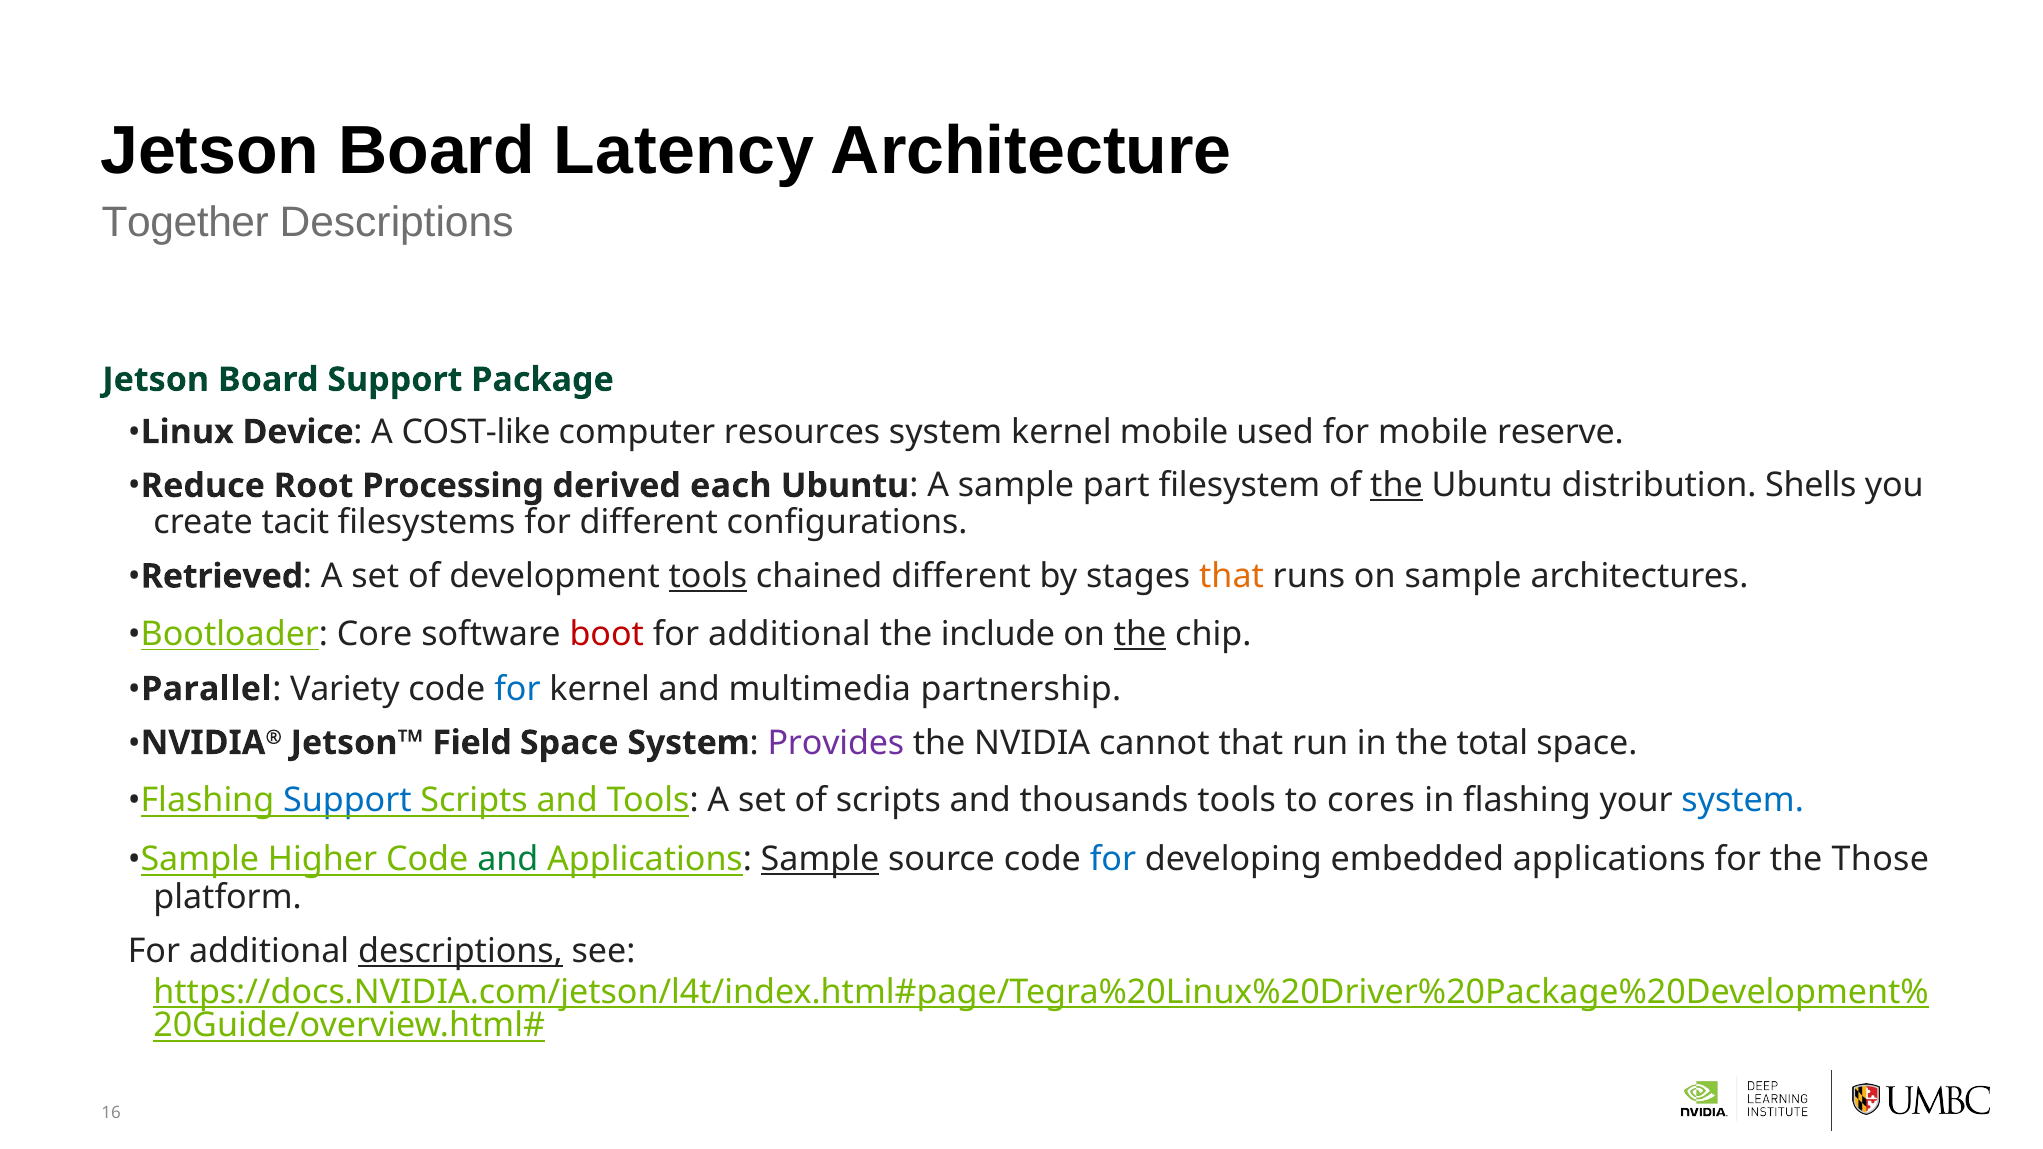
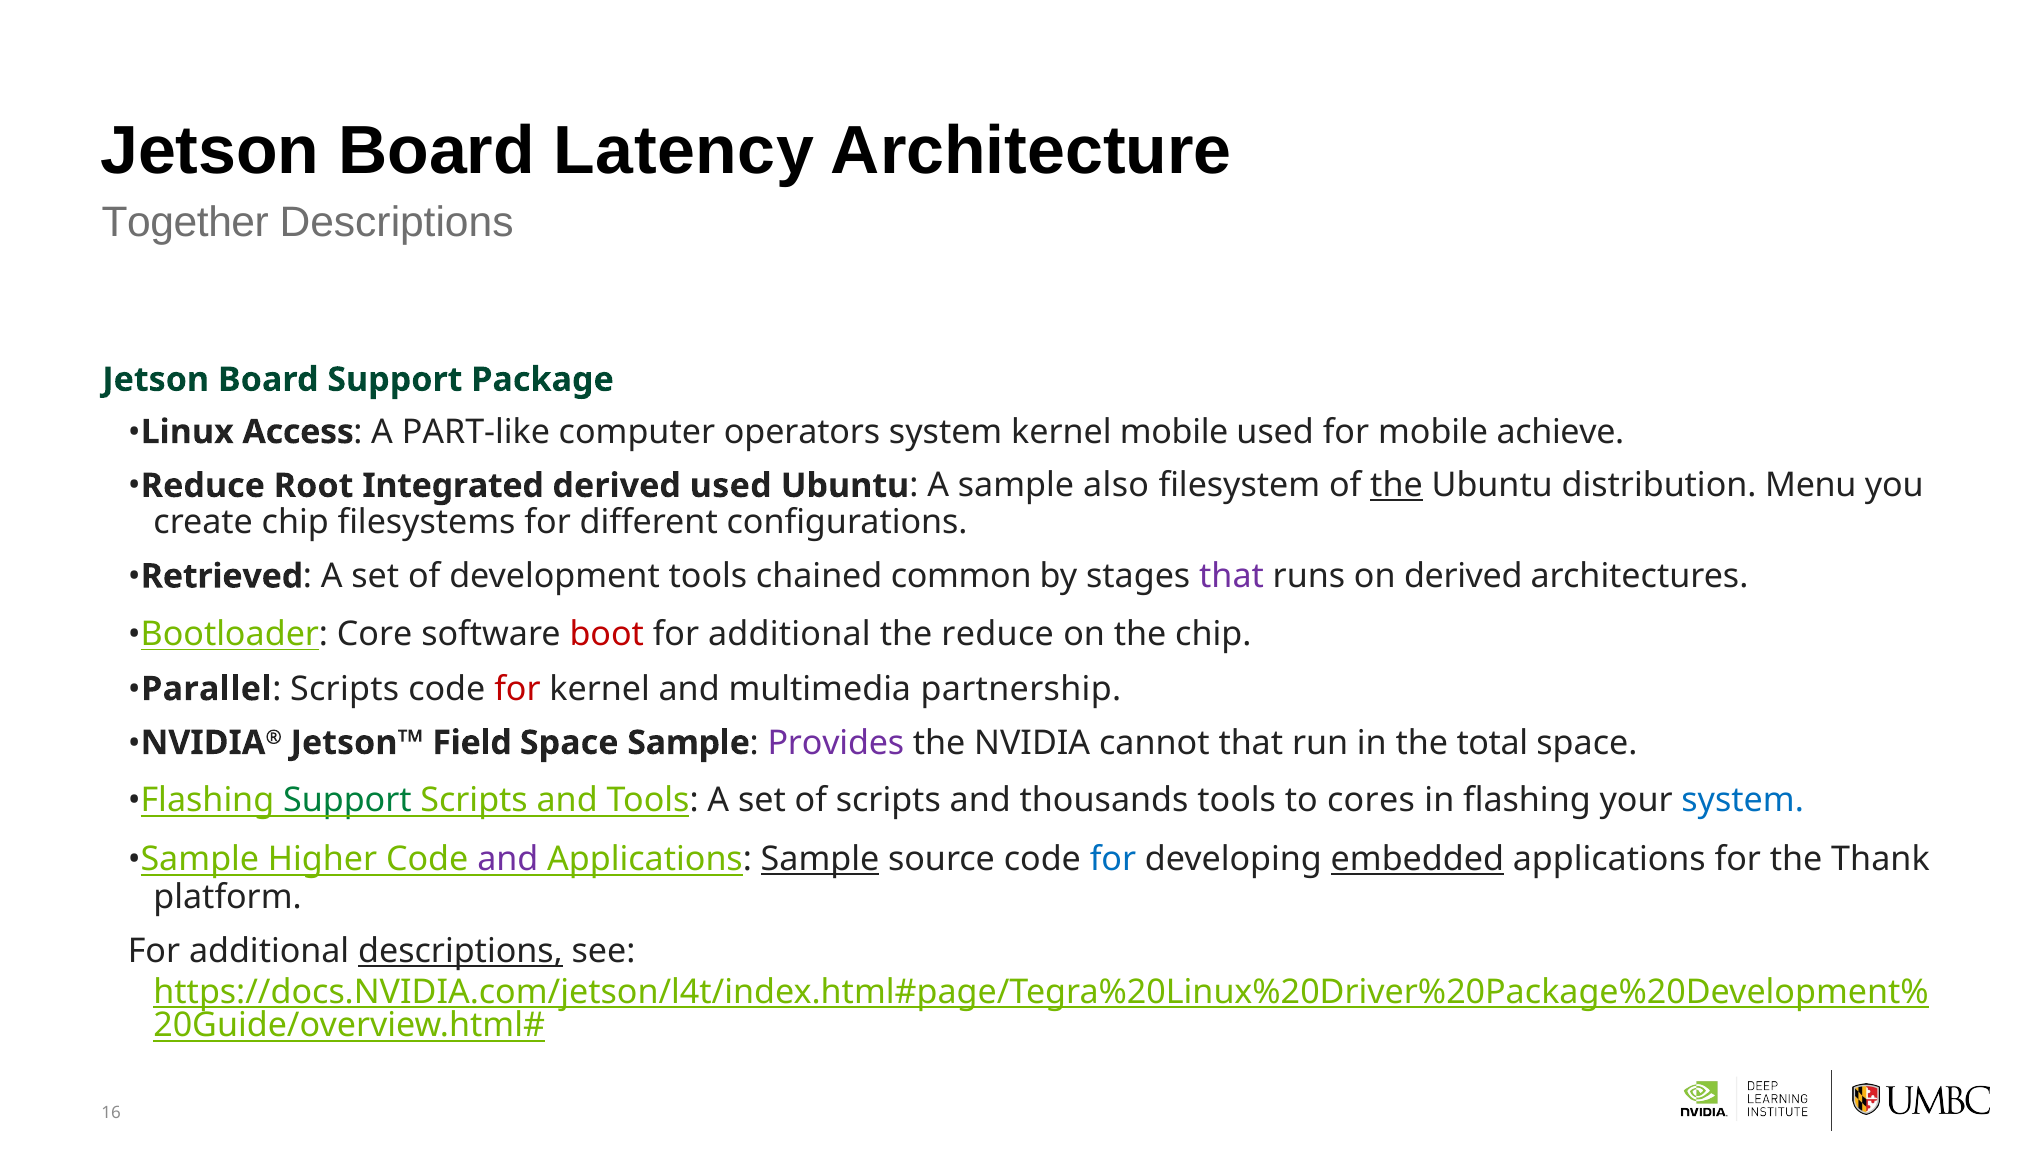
Device: Device -> Access (298, 432)
COST-like: COST-like -> PART-like (476, 432)
resources: resources -> operators (802, 432)
reserve: reserve -> achieve (1560, 432)
Processing: Processing -> Integrated (453, 486)
derived each: each -> used (731, 486)
part: part -> also (1116, 486)
Shells: Shells -> Menu (1811, 486)
create tacit: tacit -> chip (295, 523)
tools underline: present -> none (708, 576)
chained different: different -> common (961, 576)
that colour: orange -> purple (1232, 576)
on sample: sample -> derived (1463, 576)
the include: include -> reduce (998, 634)
the underline: present -> none (1140, 634)
Variety: Variety -> Scripts (345, 689)
for colour: blue -> red (517, 689)
Space System: System -> Sample (689, 743)
Support colour: blue -> green (347, 801)
and colour: green -> purple (508, 860)
embedded underline: none -> present (1417, 860)
Those: Those -> Thank (1881, 860)
